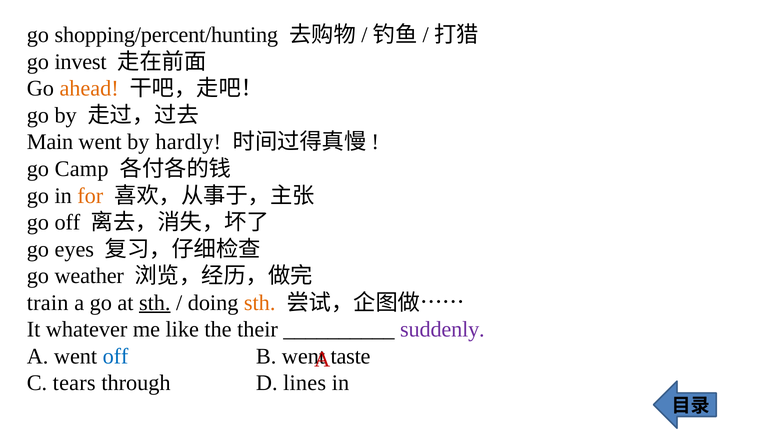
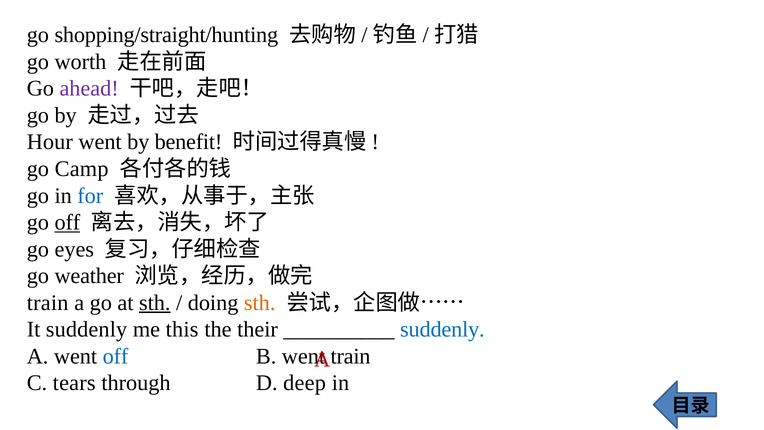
shopping/percent/hunting: shopping/percent/hunting -> shopping/straight/hunting (166, 35)
invest: invest -> worth (80, 62)
ahead colour: orange -> purple (89, 89)
Main: Main -> Hour (50, 142)
hardly: hardly -> benefit (188, 142)
for colour: orange -> blue (90, 196)
off underline: none -> present (67, 222)
It whatever: whatever -> suddenly (87, 329)
like: like -> this (182, 329)
suddenly colour: purple -> blue (442, 329)
taste: taste -> train (351, 356)
lines: lines -> deep (305, 383)
